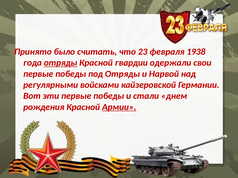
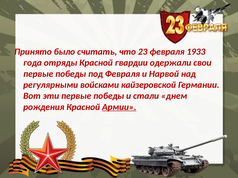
1938: 1938 -> 1933 (196, 52)
отряды underline: present -> none (61, 63)
под Отряды: Отряды -> Февраля (122, 74)
